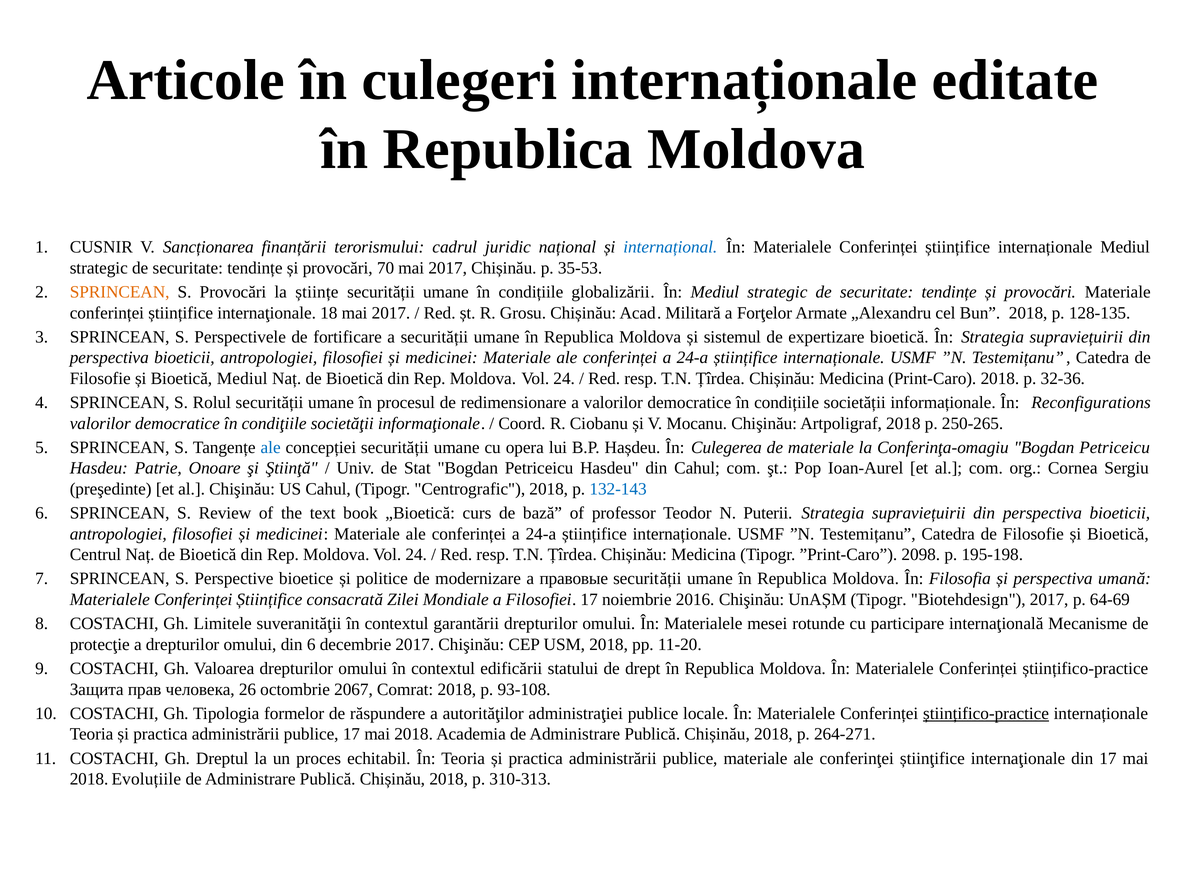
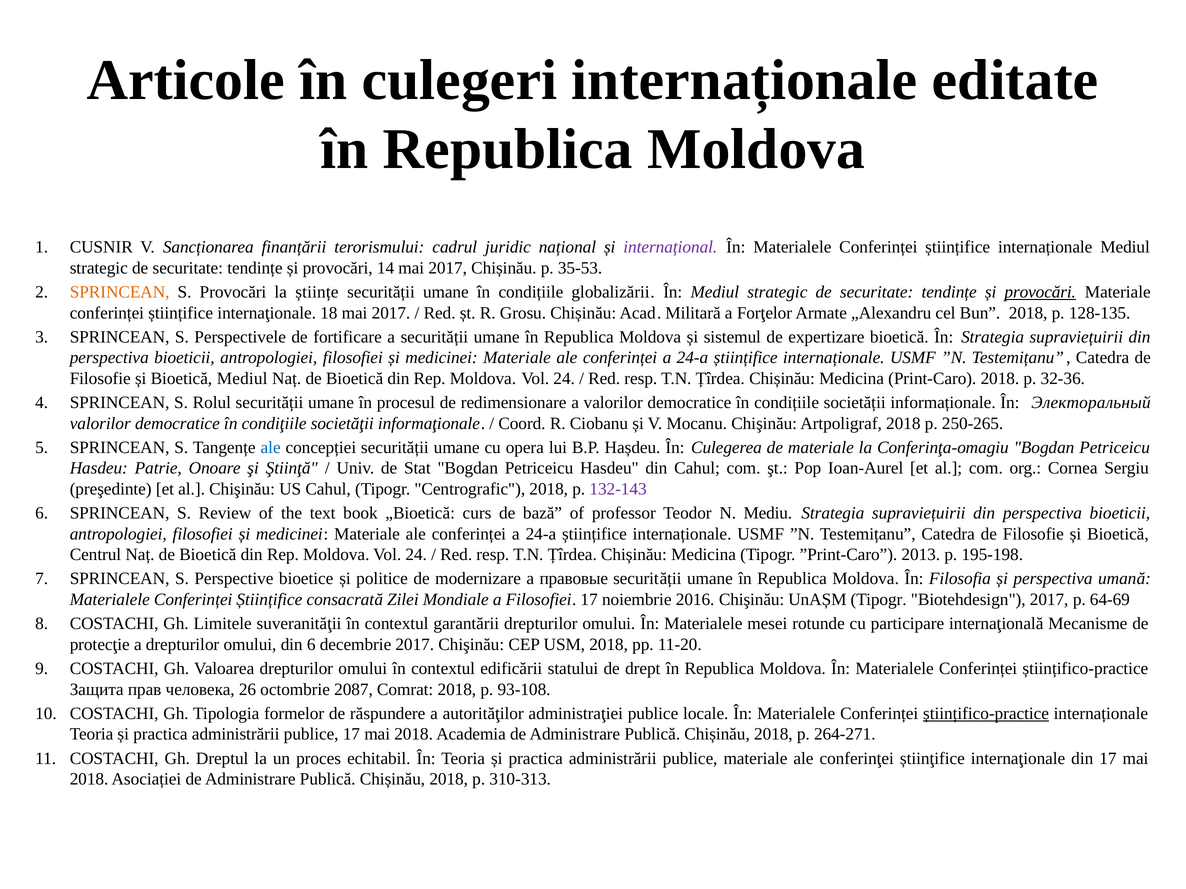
internațional colour: blue -> purple (670, 247)
70: 70 -> 14 (386, 268)
provocări underline: none -> present (1040, 292)
Reconfigurations: Reconfigurations -> Электоральный (1091, 403)
132-143 colour: blue -> purple (618, 489)
Puterii: Puterii -> Mediu (768, 513)
2098: 2098 -> 2013 (921, 555)
2067: 2067 -> 2087 (354, 690)
Evoluțiile: Evoluțiile -> Asociației (146, 780)
